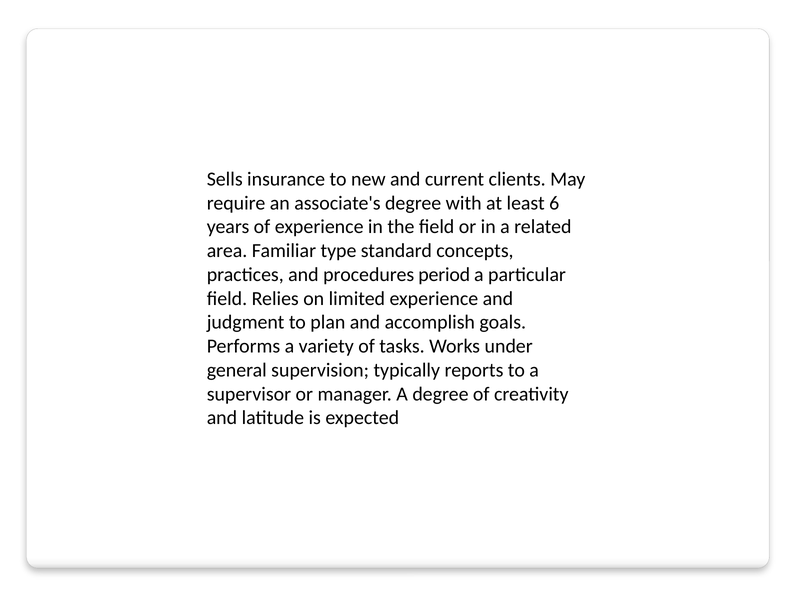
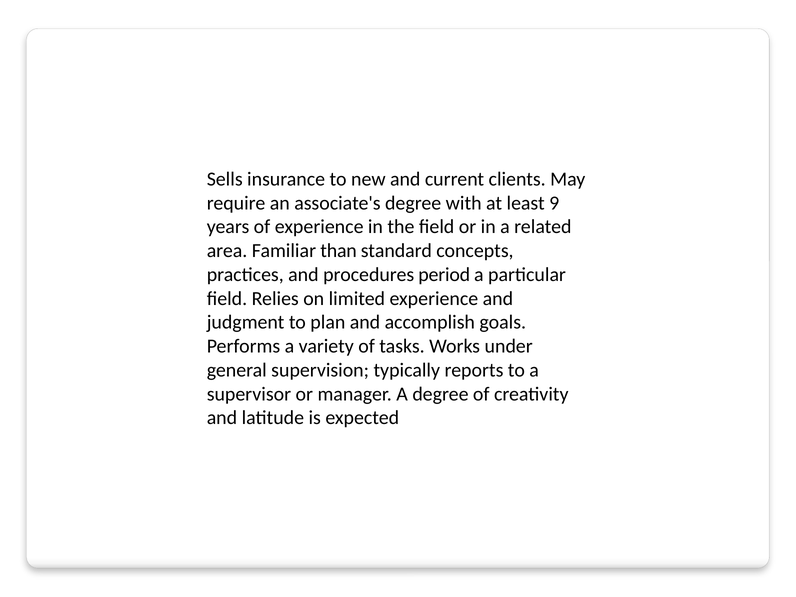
6: 6 -> 9 (554, 203)
type: type -> than (339, 251)
